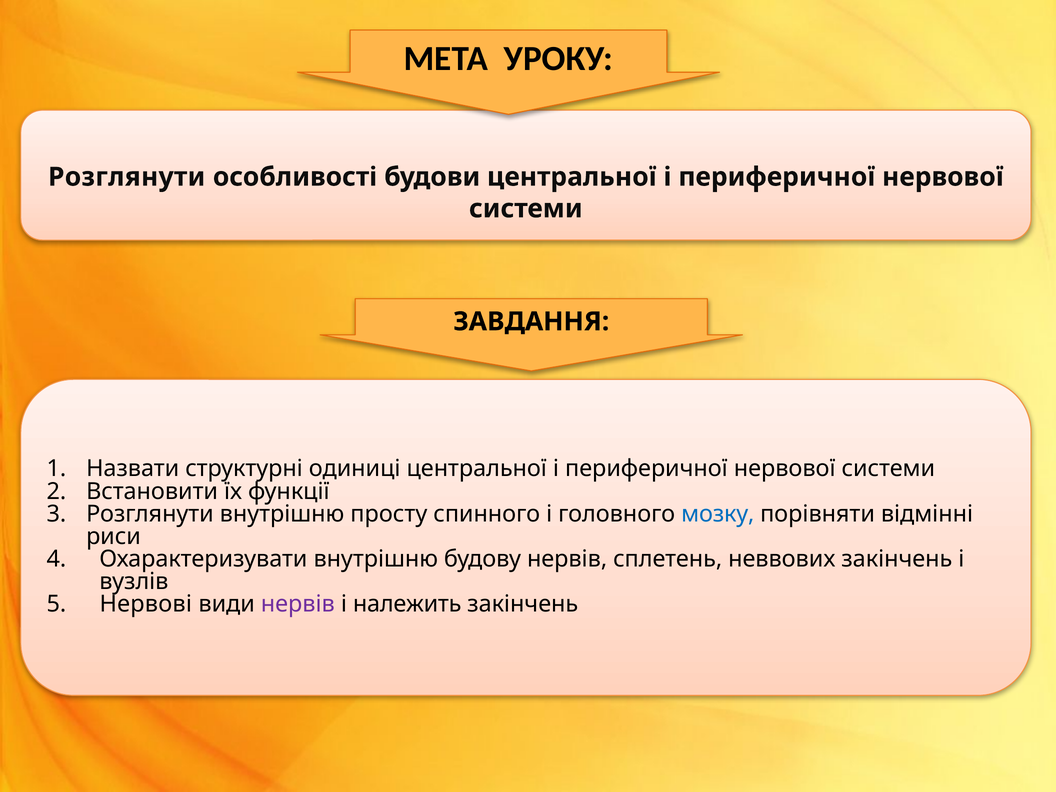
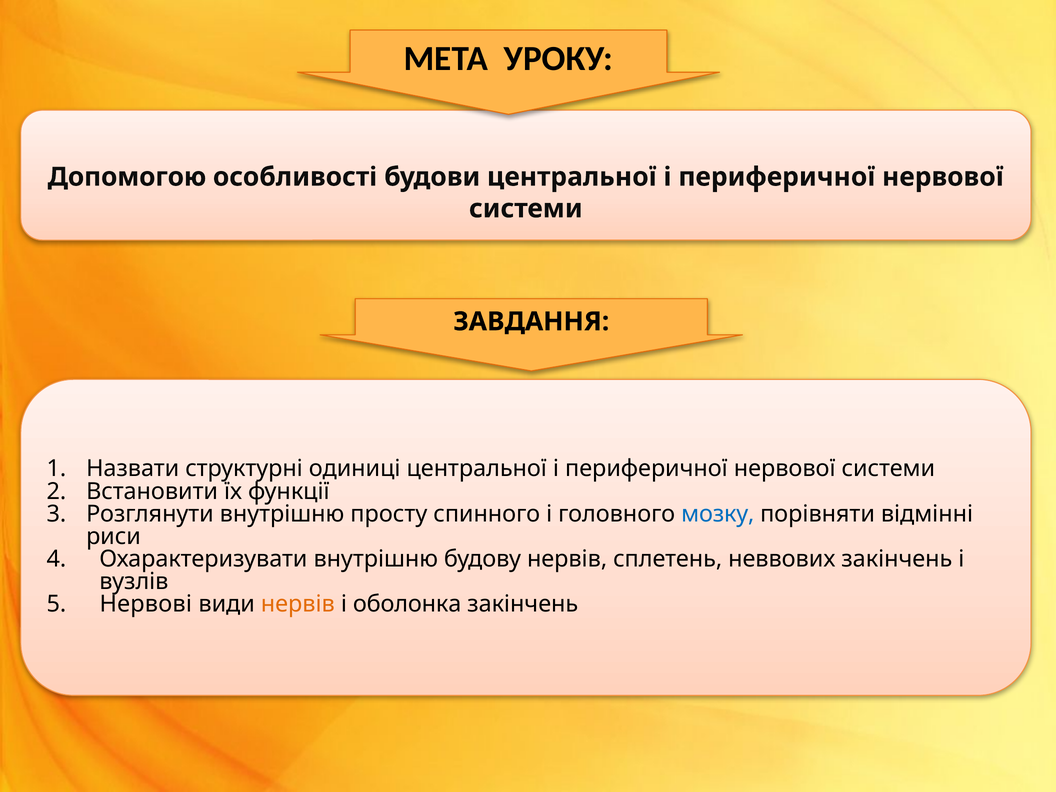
Розглянути: Розглянути -> Допомогою (127, 177)
нервів colour: purple -> orange (298, 604)
належить: належить -> оболонка (407, 604)
